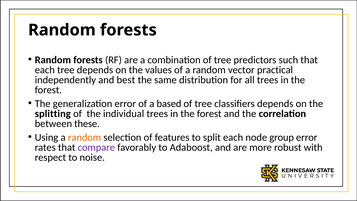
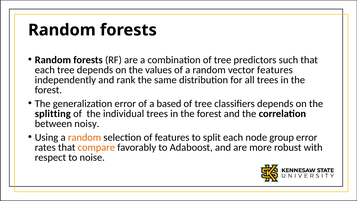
vector practical: practical -> features (275, 70)
best: best -> rank (126, 80)
these: these -> noisy (87, 123)
compare colour: purple -> orange (96, 147)
